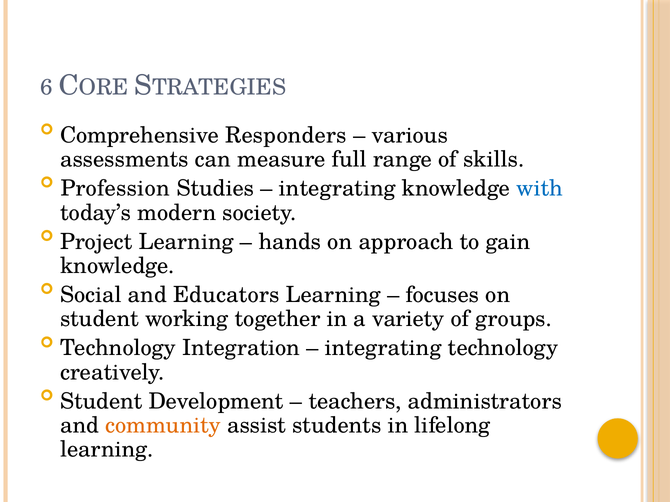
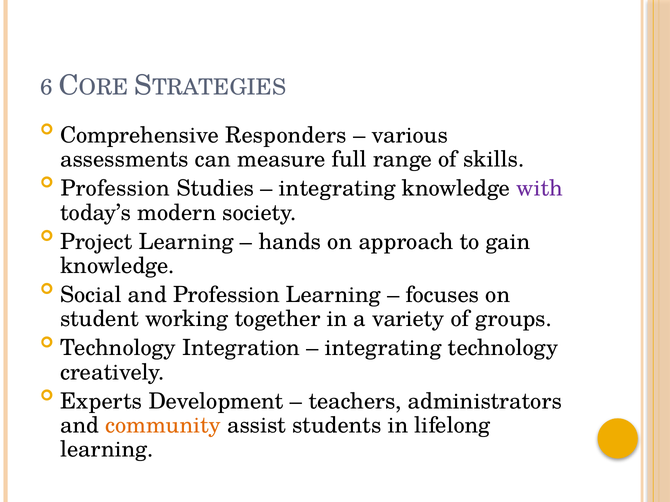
with colour: blue -> purple (540, 189)
and Educators: Educators -> Profession (226, 295)
Student: Student -> Experts (101, 402)
